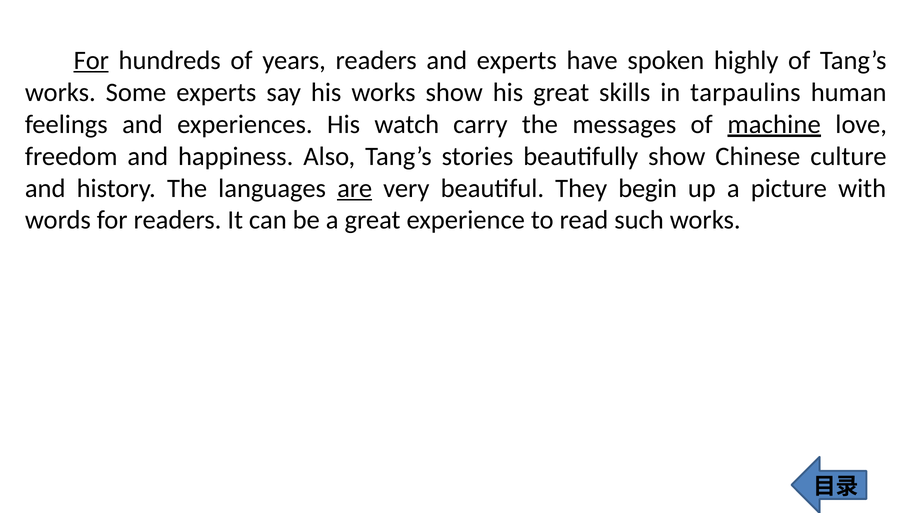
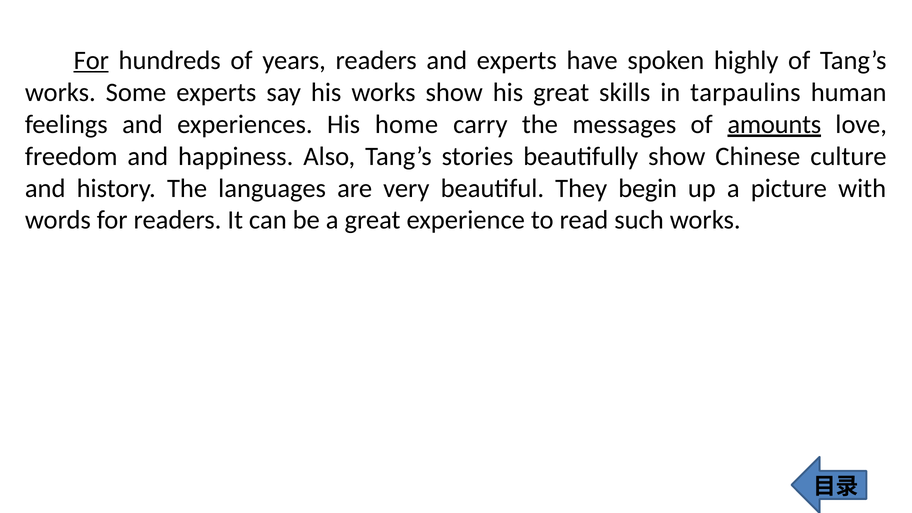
watch: watch -> home (406, 124)
machine: machine -> amounts (774, 124)
are underline: present -> none (355, 188)
